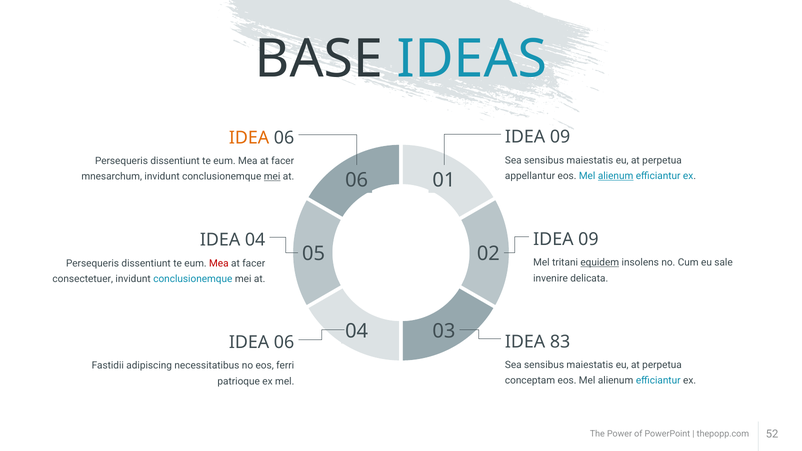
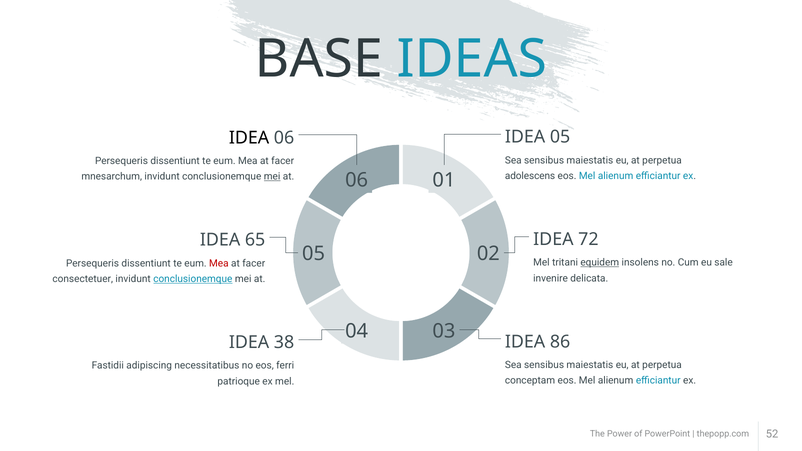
09: 09 -> 05 (560, 137)
IDEA colour: orange -> black (249, 138)
appellantur: appellantur -> adolescens (530, 176)
alienum underline: present -> none (616, 176)
09: 09 -> 72 (588, 239)
IDEA 04: 04 -> 65 (255, 240)
conclusionemque underline: none -> present (193, 279)
83: 83 -> 86 (560, 342)
06: 06 -> 38 (284, 342)
